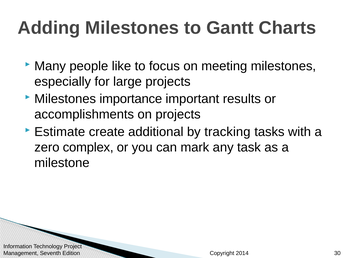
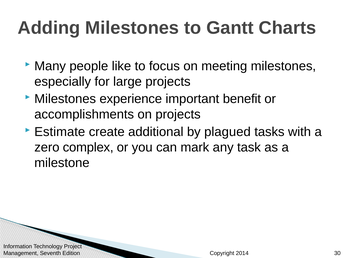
importance: importance -> experience (131, 99)
results: results -> benefit (242, 99)
tracking: tracking -> plagued (227, 132)
